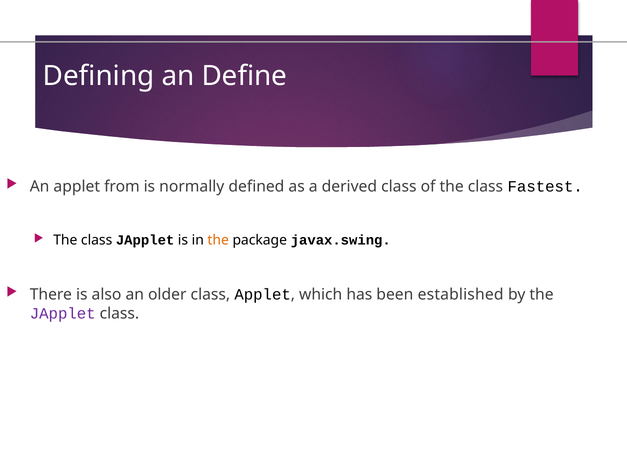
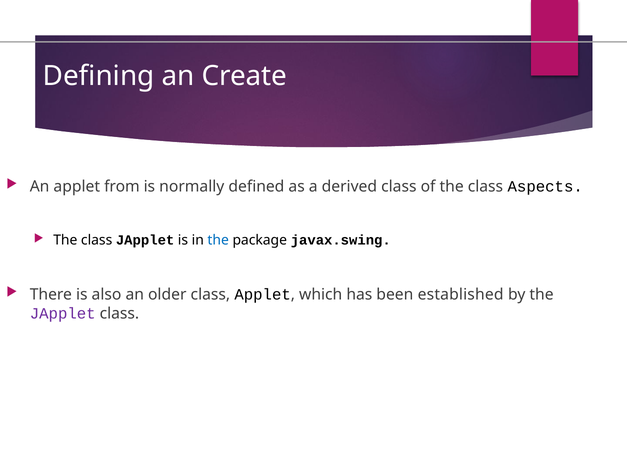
Define: Define -> Create (244, 76)
Fastest: Fastest -> Aspects (545, 186)
the colour: orange -> blue (218, 240)
